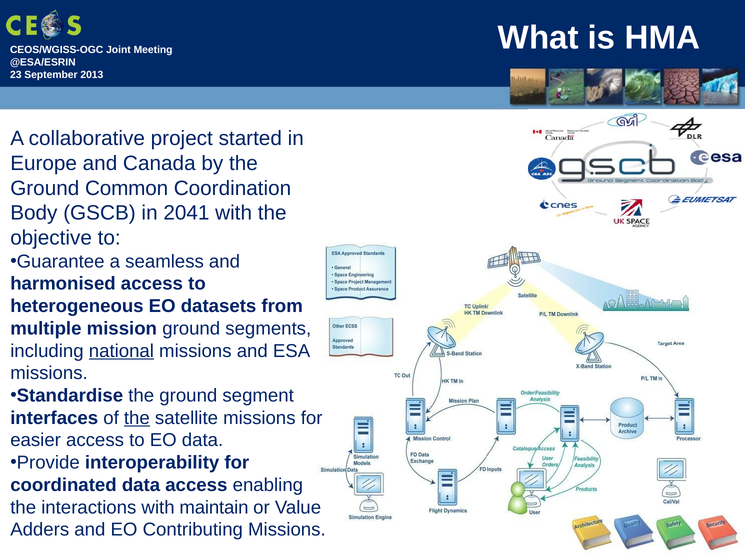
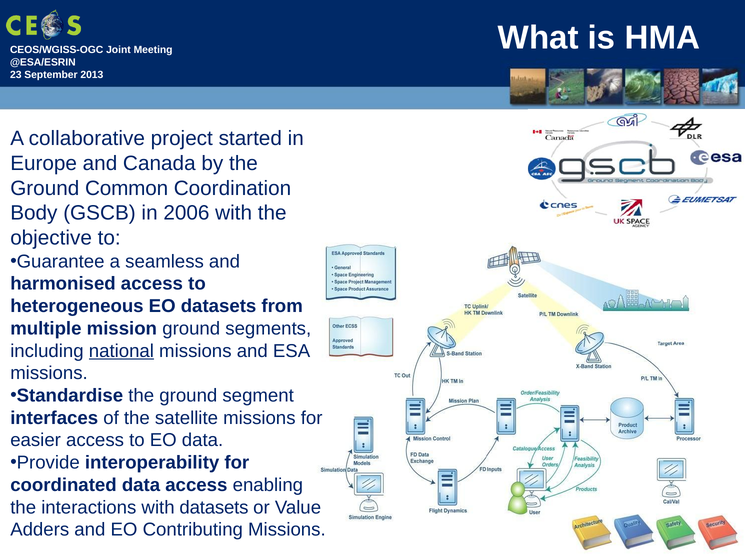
2041: 2041 -> 2006 (186, 213)
the underline: present -> none (137, 418)
with maintain: maintain -> datasets (214, 507)
